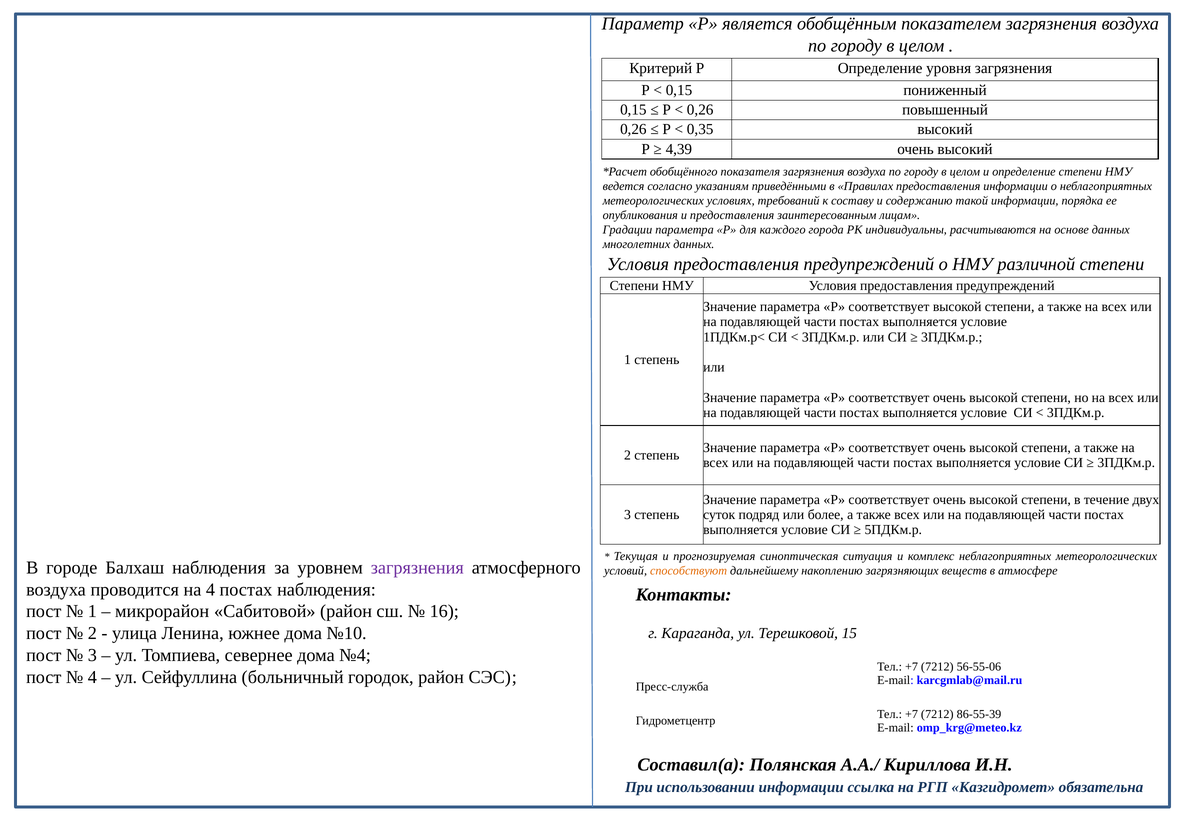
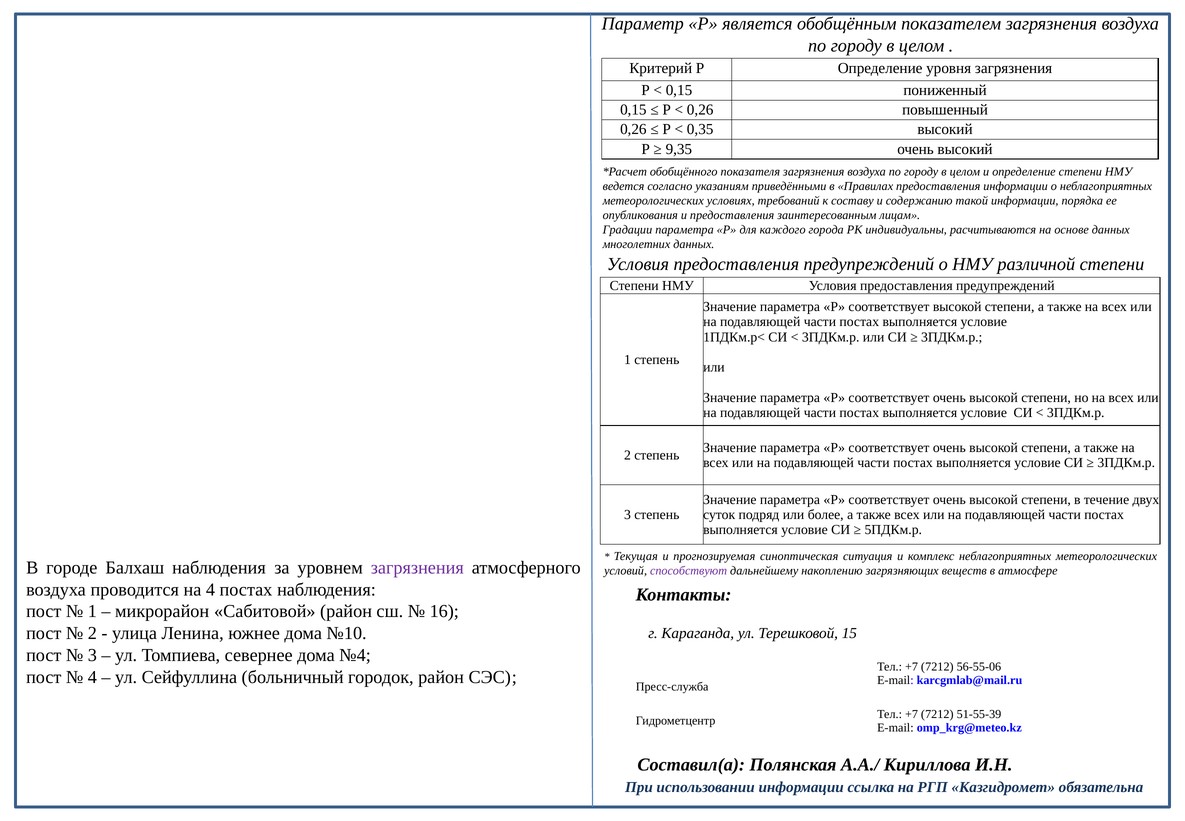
4,39: 4,39 -> 9,35 (679, 149)
способствуют colour: orange -> purple (689, 570)
86-55-39: 86-55-39 -> 51-55-39 (979, 714)
